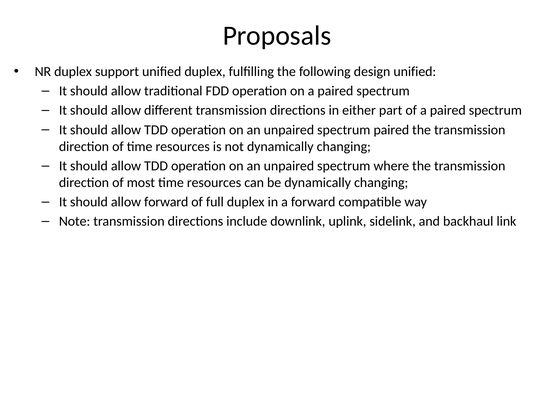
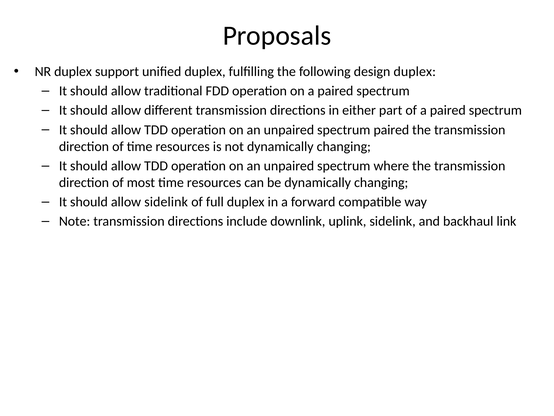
design unified: unified -> duplex (415, 71)
allow forward: forward -> sidelink (166, 202)
